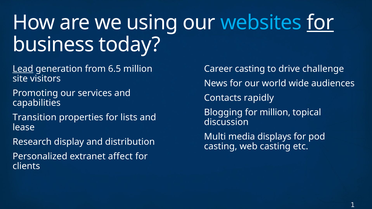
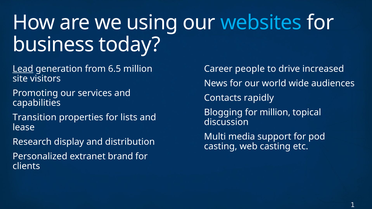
for underline: present -> none (320, 23)
Career casting: casting -> people (250, 69)
challenge: challenge -> increased (323, 69)
displays: displays -> support (274, 137)
affect: affect -> brand (120, 156)
